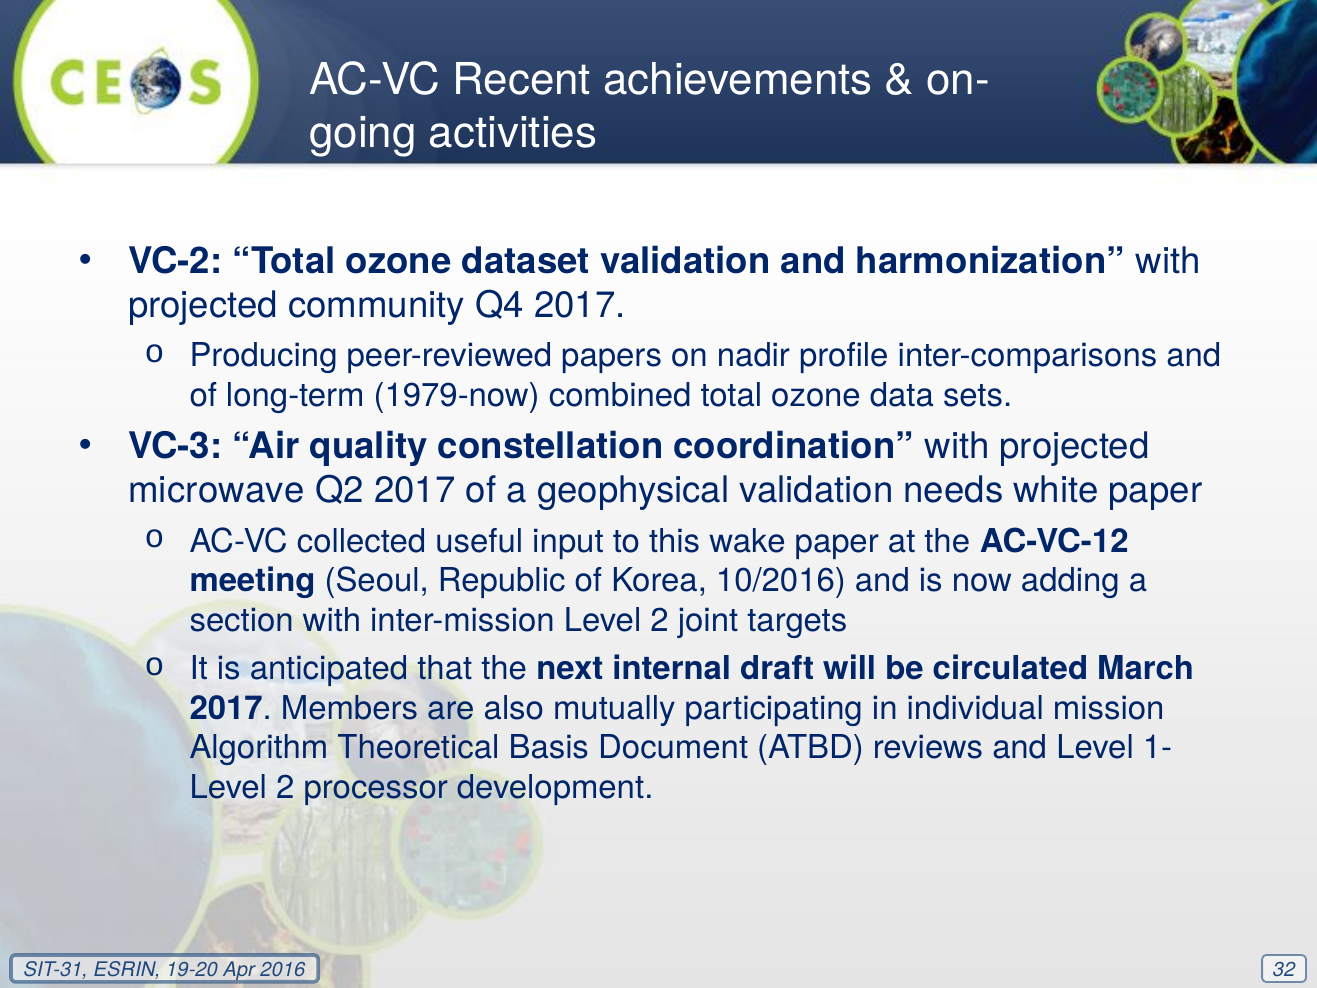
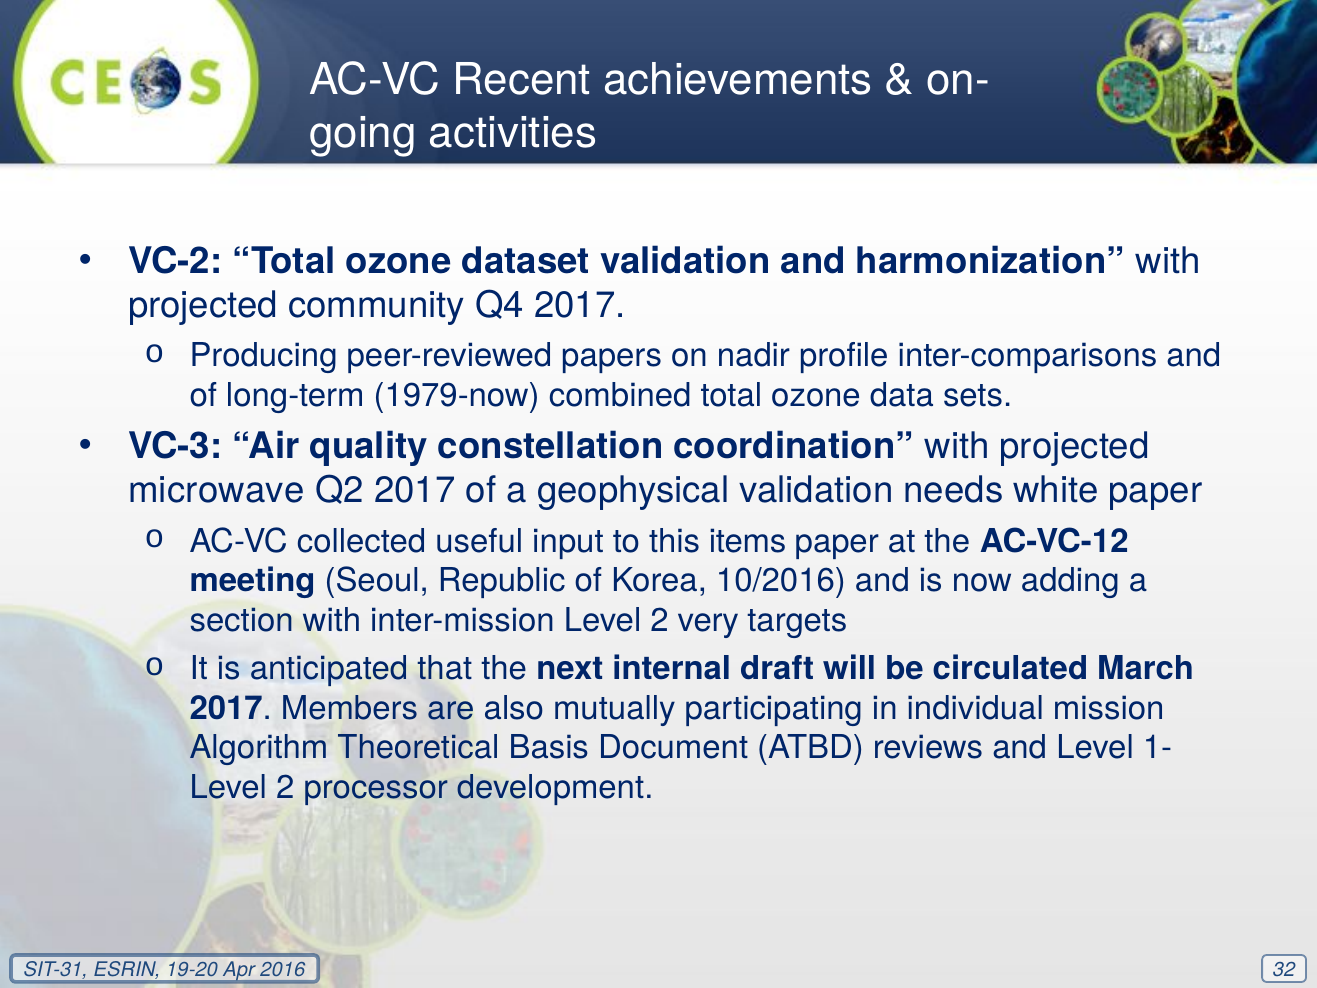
wake: wake -> items (748, 541)
joint: joint -> very (708, 620)
